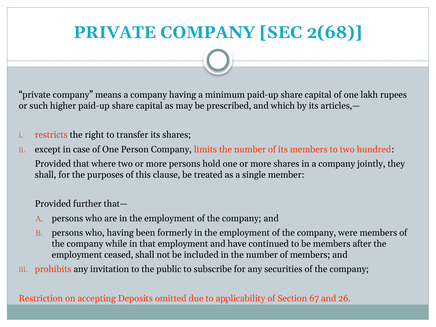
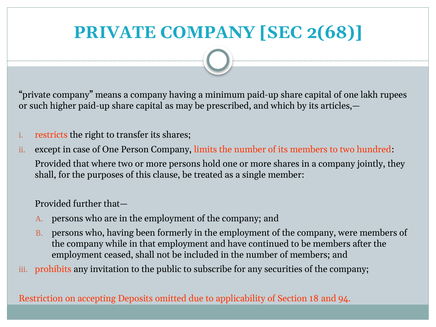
67: 67 -> 18 (314, 298)
26: 26 -> 94 (344, 298)
